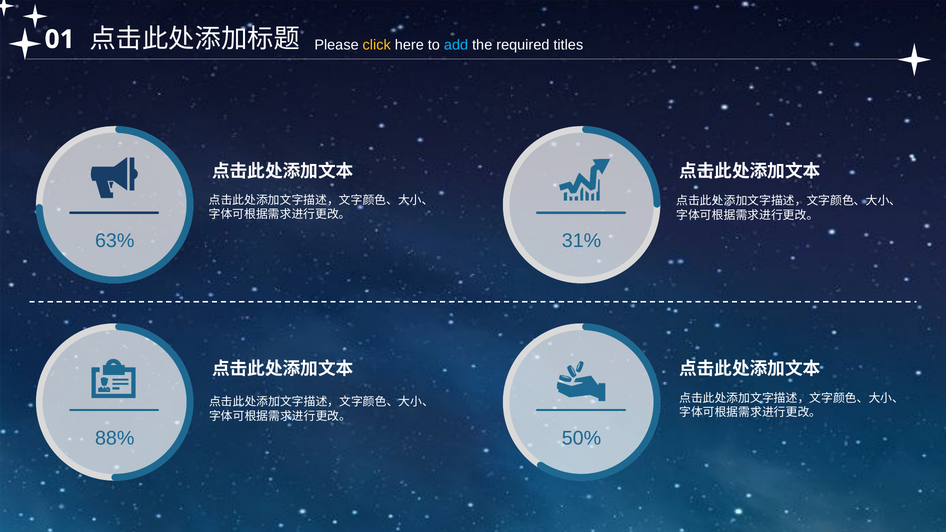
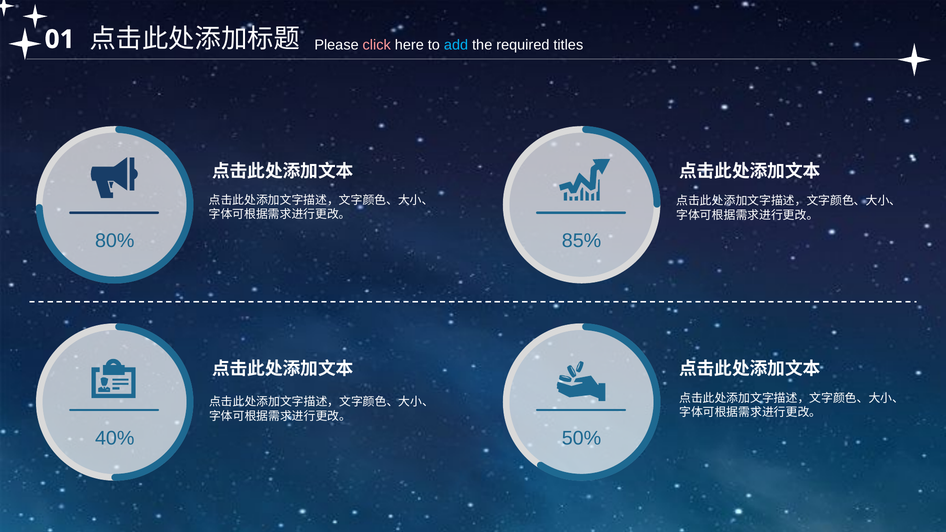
click colour: yellow -> pink (377, 45)
63%: 63% -> 80% (115, 241)
31%: 31% -> 85% (582, 241)
88%: 88% -> 40% (115, 438)
